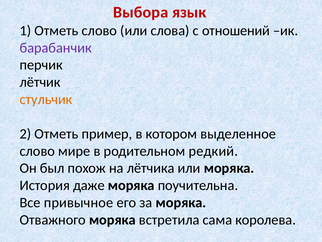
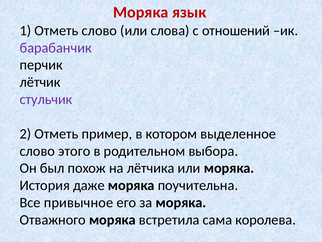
Выбора: Выбора -> Моряка (141, 12)
стульчик colour: orange -> purple (46, 99)
мире: мире -> этого (74, 151)
редкий: редкий -> выбора (213, 151)
